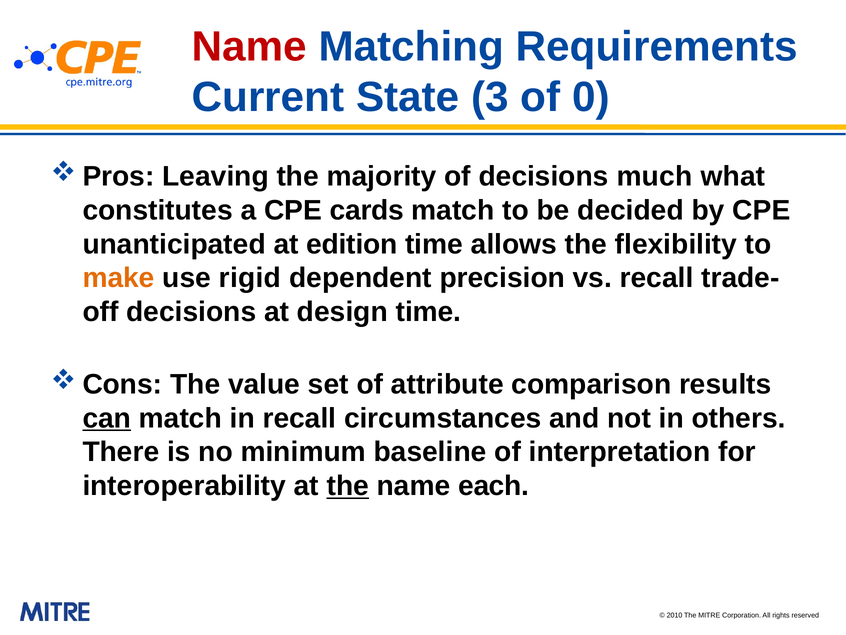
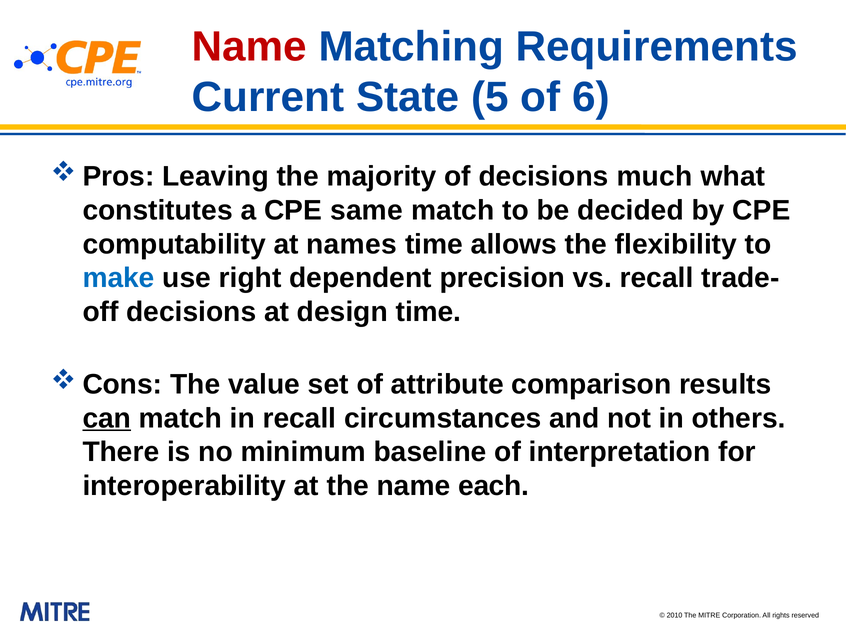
3: 3 -> 5 (490, 97)
0: 0 -> 6 (591, 97)
cards: cards -> same (367, 210)
unanticipated: unanticipated -> computability (174, 244)
edition: edition -> names (352, 244)
make colour: orange -> blue (119, 278)
rigid: rigid -> right (250, 278)
the underline: present -> none (348, 486)
